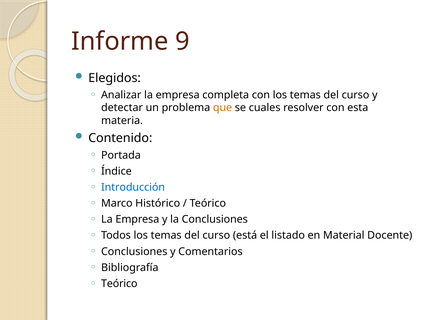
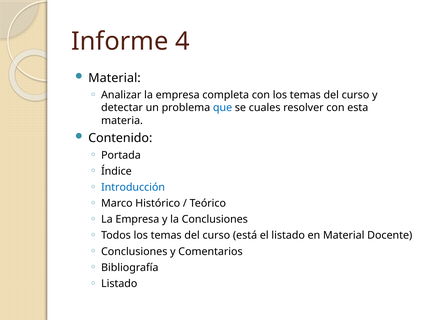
9: 9 -> 4 (182, 41)
Elegidos: Elegidos -> Material (115, 78)
que colour: orange -> blue (223, 108)
Teórico: Teórico -> Listado (119, 284)
